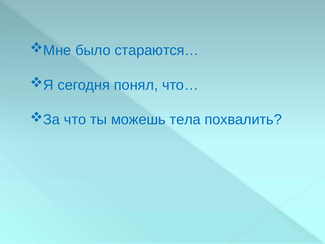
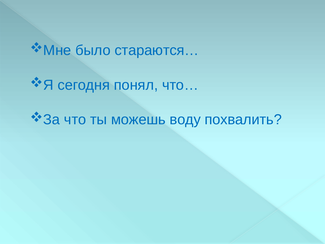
тела: тела -> воду (185, 120)
